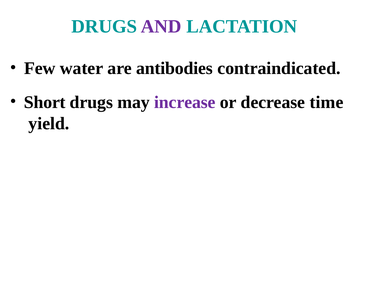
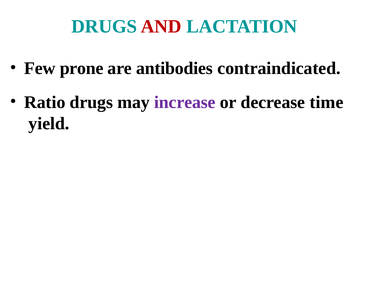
AND colour: purple -> red (161, 26)
water: water -> prone (82, 68)
Short: Short -> Ratio (45, 102)
